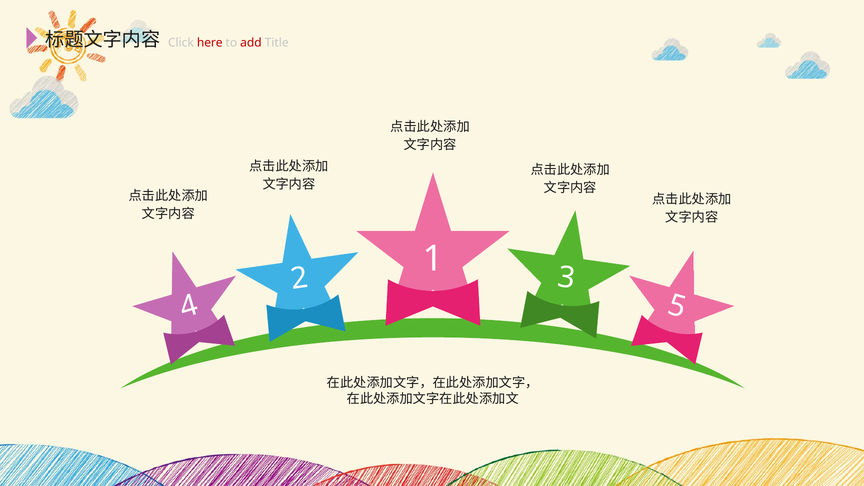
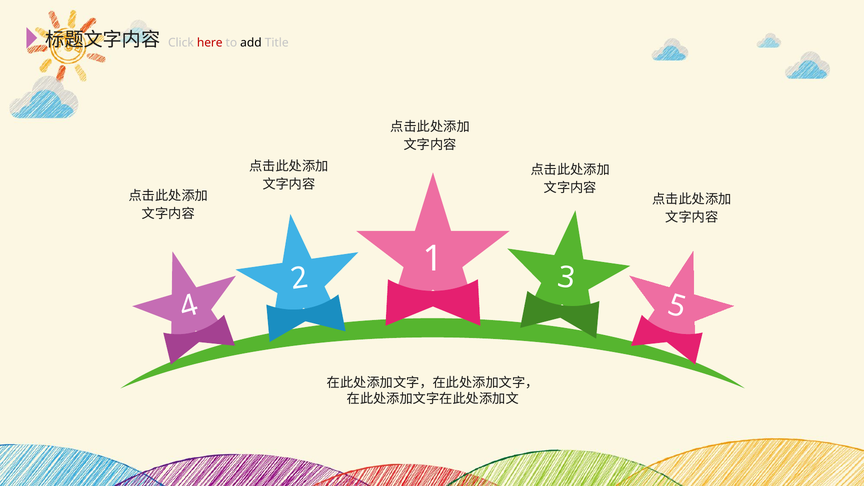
add colour: red -> black (251, 43)
